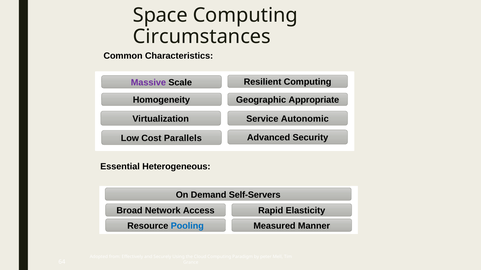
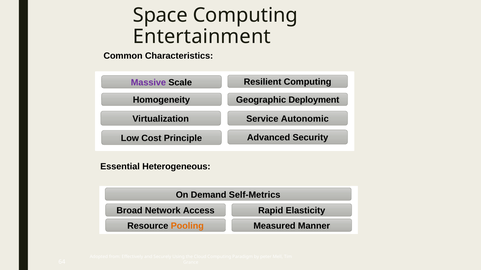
Circumstances: Circumstances -> Entertainment (202, 37)
Appropriate: Appropriate -> Deployment (314, 100)
Parallels: Parallels -> Principle (183, 138)
Self-Servers: Self-Servers -> Self-Metrics (255, 195)
Pooling colour: blue -> orange (187, 226)
